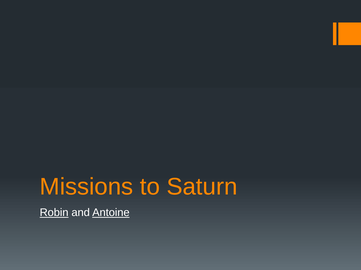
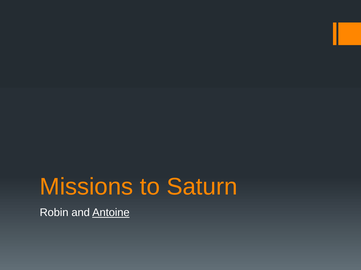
Robin underline: present -> none (54, 213)
